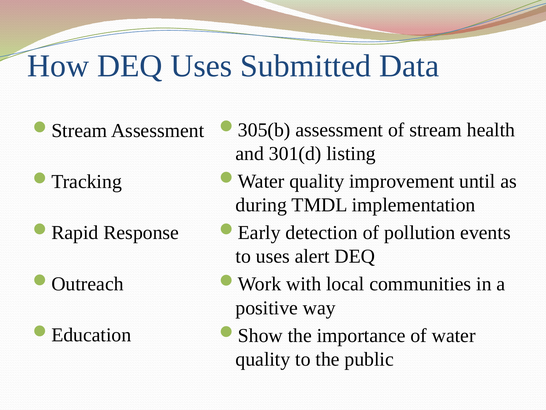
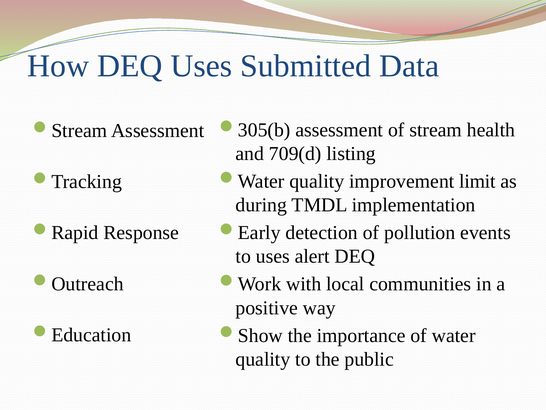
301(d: 301(d -> 709(d (295, 153)
until: until -> limit (477, 181)
